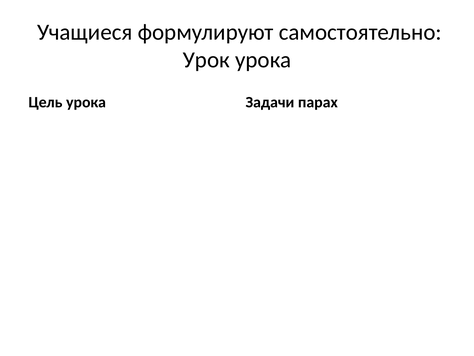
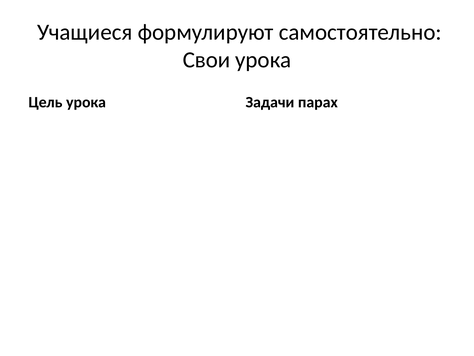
Урок: Урок -> Свои (206, 60)
